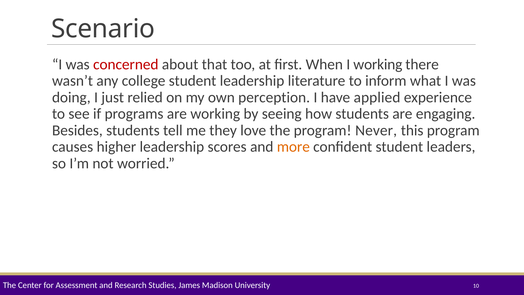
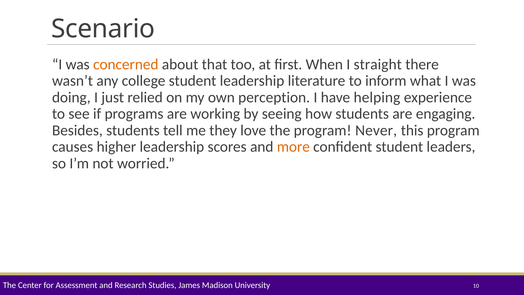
concerned colour: red -> orange (126, 64)
I working: working -> straight (378, 64)
applied: applied -> helping (377, 97)
